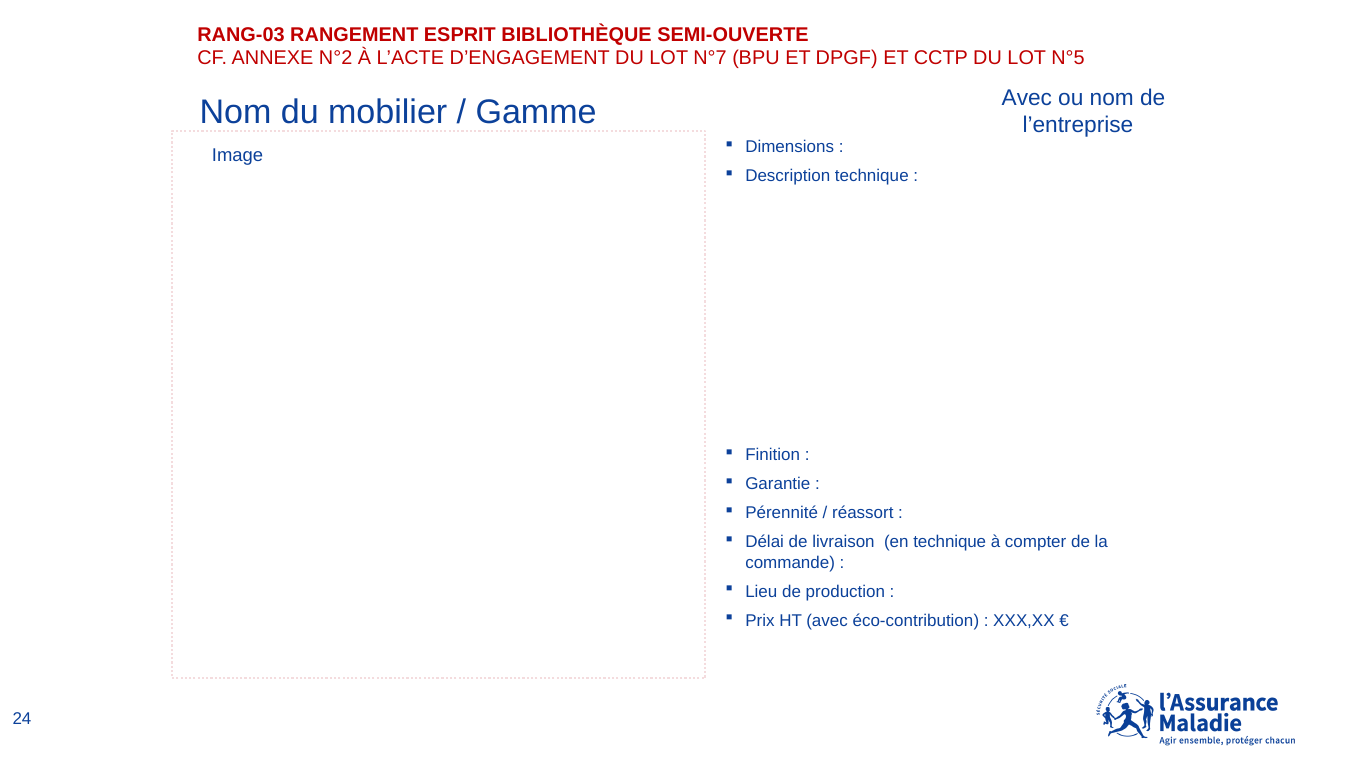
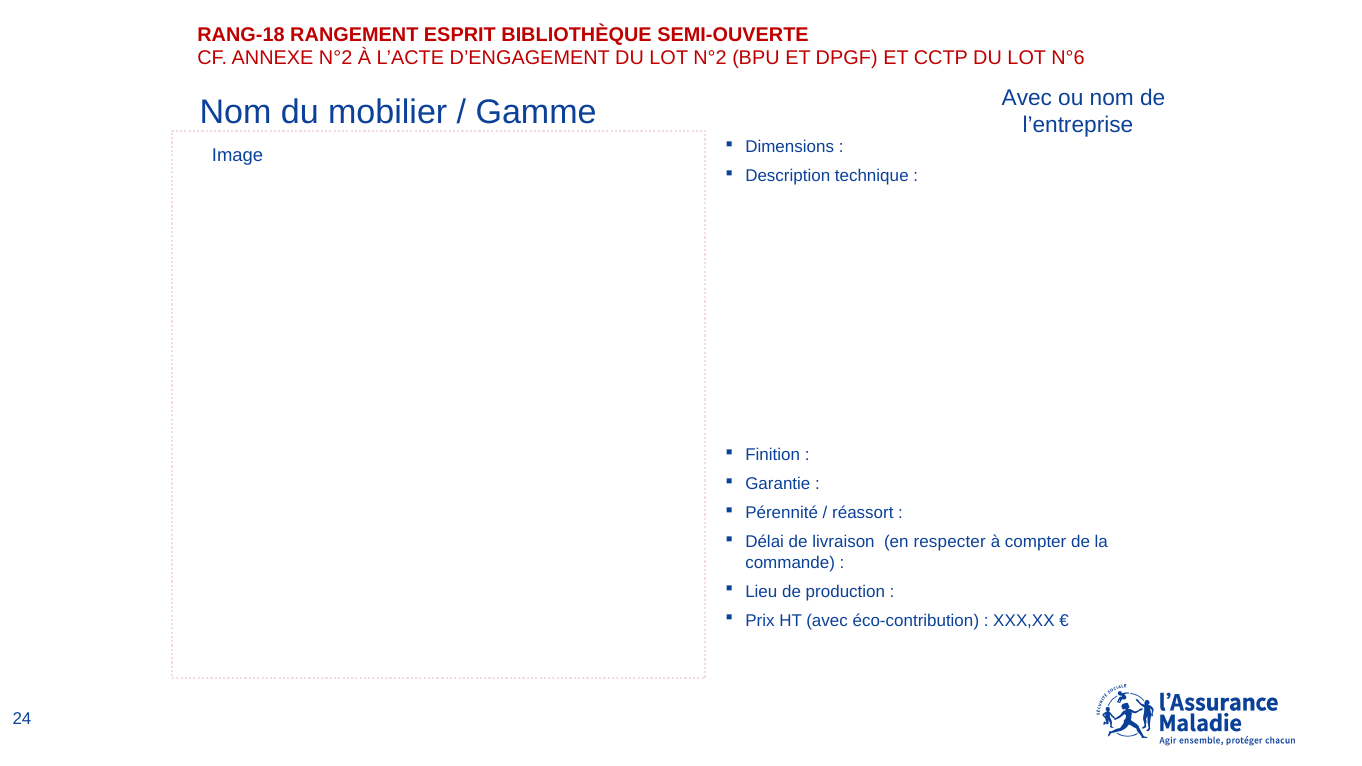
RANG-03: RANG-03 -> RANG-18 (241, 35)
LOT N°7: N°7 -> N°2 (710, 58)
N°5: N°5 -> N°6 (1068, 58)
en technique: technique -> respecter (950, 542)
